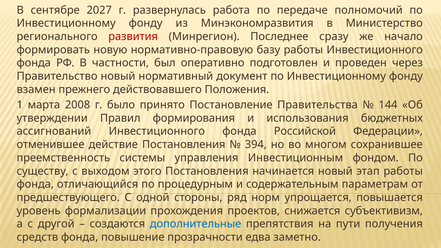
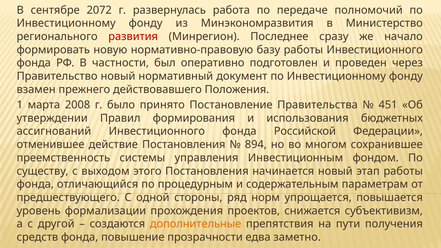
2027: 2027 -> 2072 (99, 10)
144: 144 -> 451 (388, 105)
394: 394 -> 894 (256, 145)
дополнительные colour: blue -> orange (196, 224)
